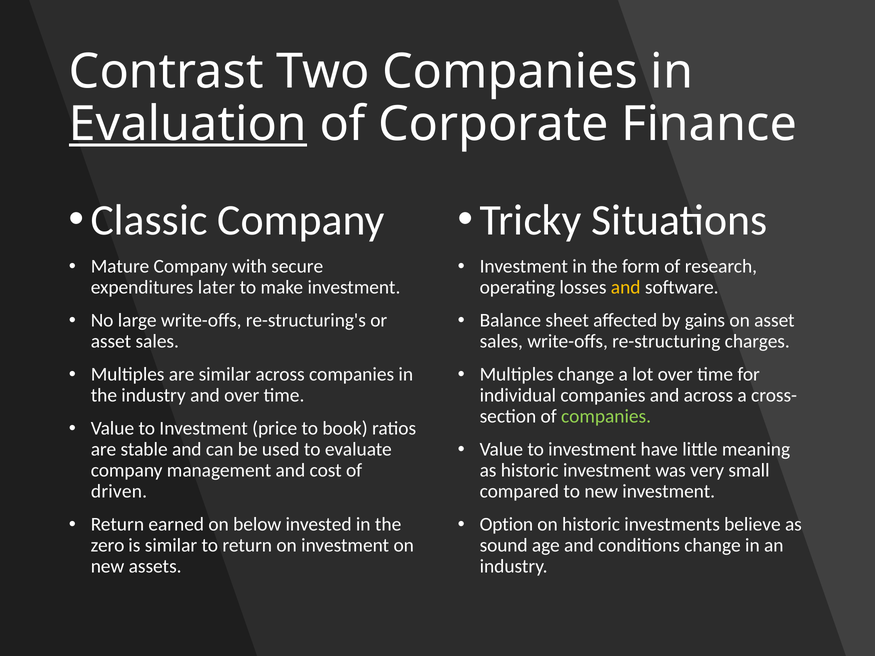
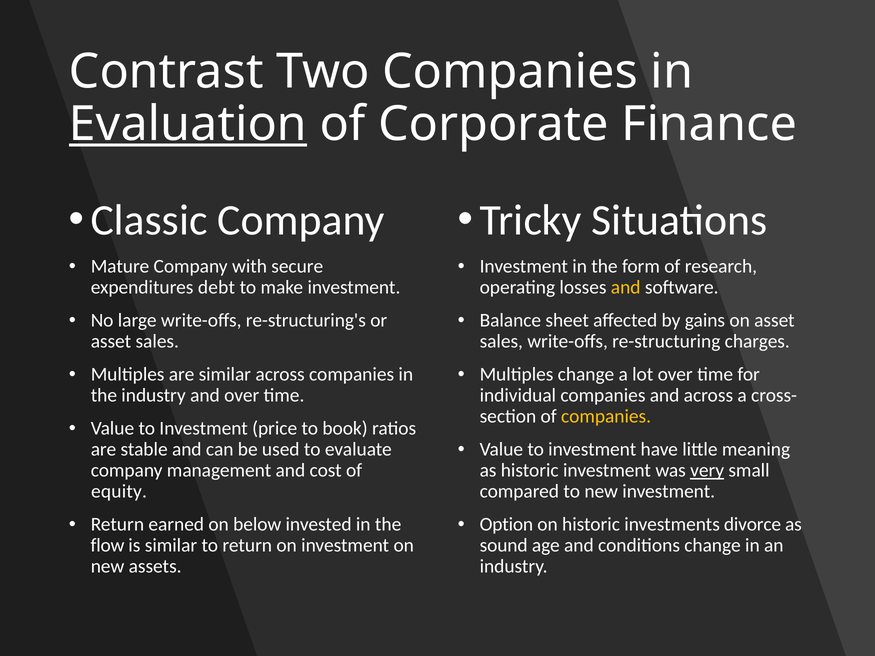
later: later -> debt (216, 288)
companies colour: light green -> yellow (606, 417)
very underline: none -> present (707, 471)
driven: driven -> equity (119, 492)
believe: believe -> divorce (753, 525)
zero: zero -> flow (108, 546)
